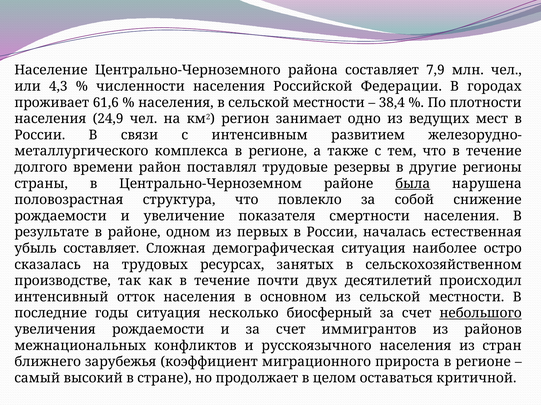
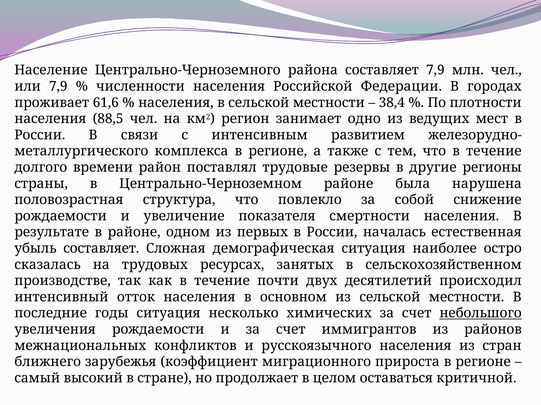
или 4,3: 4,3 -> 7,9 (58, 87)
24,9: 24,9 -> 88,5 (108, 119)
была underline: present -> none (413, 184)
биосферный: биосферный -> химических (329, 314)
